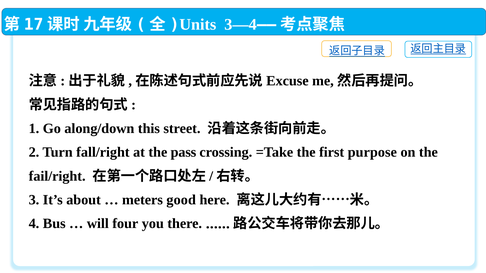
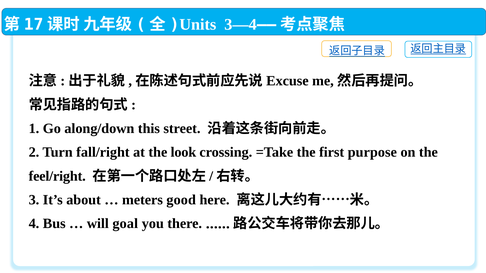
pass: pass -> look (183, 152)
fail/right: fail/right -> feel/right (57, 176)
four: four -> goal (125, 224)
